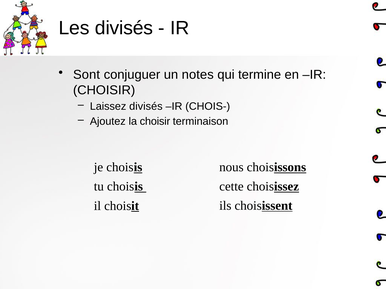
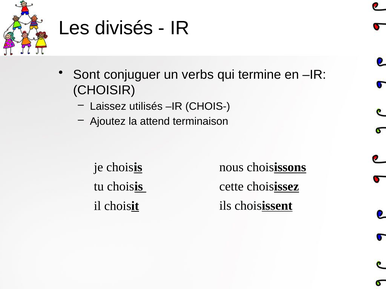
notes: notes -> verbs (198, 75)
Laissez divisés: divisés -> utilisés (146, 106)
la choisir: choisir -> attend (155, 121)
